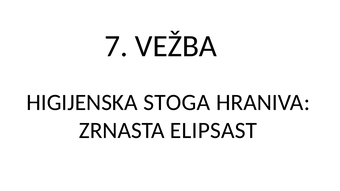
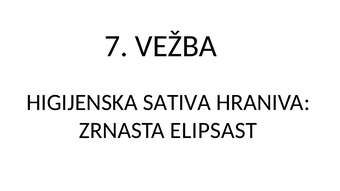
STOGA: STOGA -> SATIVA (177, 103)
